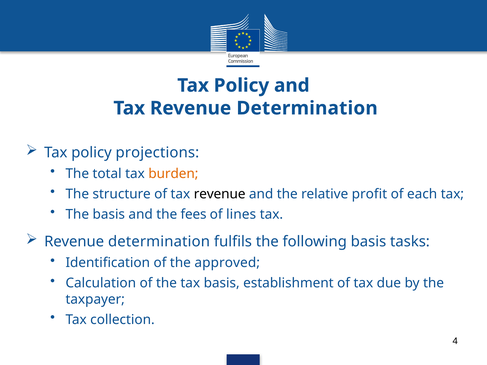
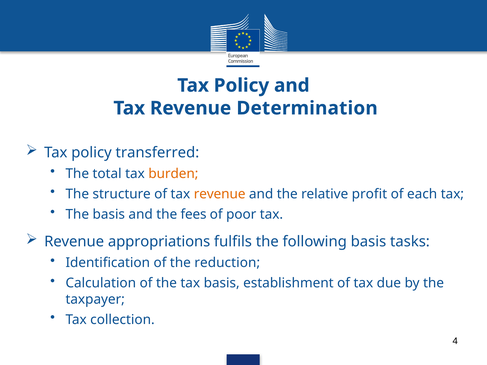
projections: projections -> transferred (157, 153)
revenue colour: black -> orange (220, 194)
lines: lines -> poor (241, 214)
determination: determination -> appropriations (159, 242)
approved: approved -> reduction (227, 263)
